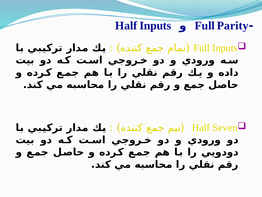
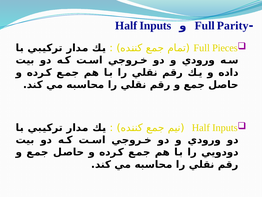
Full Inputs: Inputs -> Pieces (225, 48)
Seven: Seven -> Inputs (225, 127)
